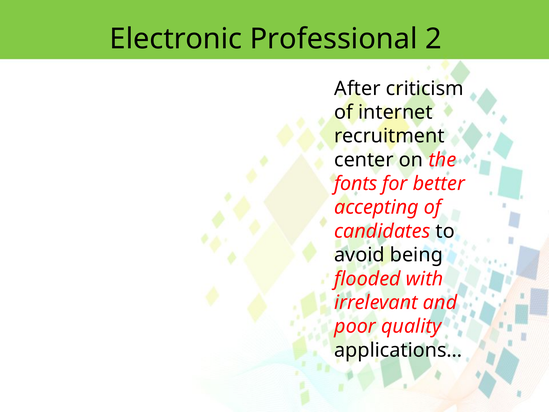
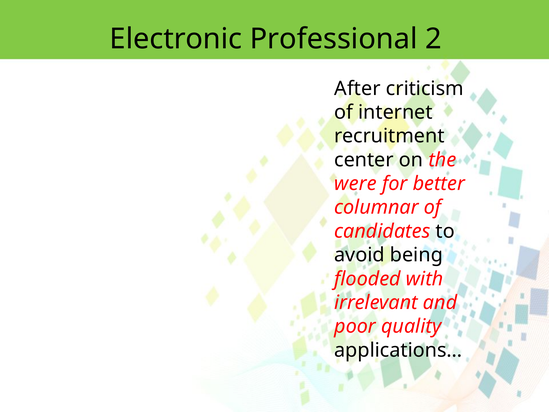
fonts: fonts -> were (356, 184)
accepting: accepting -> columnar (376, 207)
